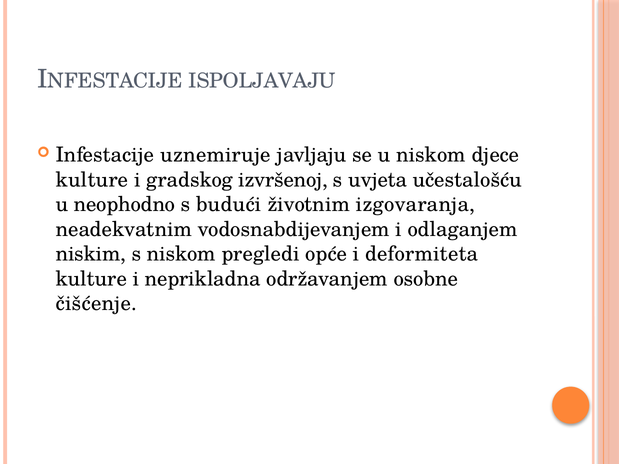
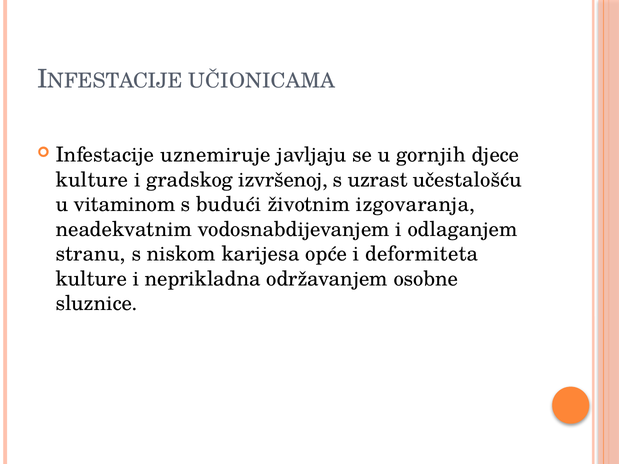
ISPOLJAVAJU: ISPOLJAVAJU -> UČIONICAMA (262, 81)
u niskom: niskom -> gornjih (431, 155)
uvjeta: uvjeta -> uzrast (378, 180)
neophodno: neophodno -> vitaminom (125, 205)
niskim: niskim -> stranu (91, 254)
pregledi: pregledi -> karijesa (261, 254)
čišćenje: čišćenje -> sluznice (97, 304)
